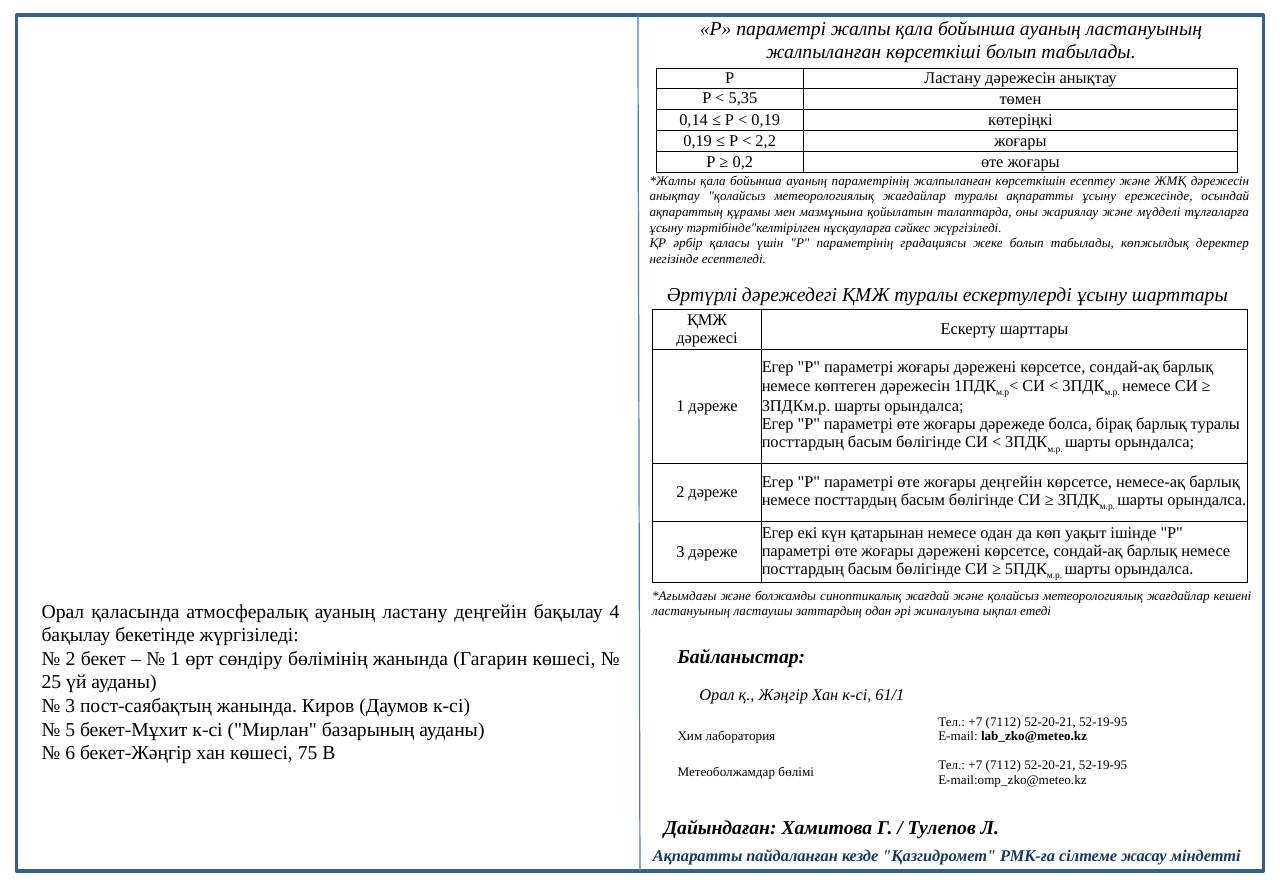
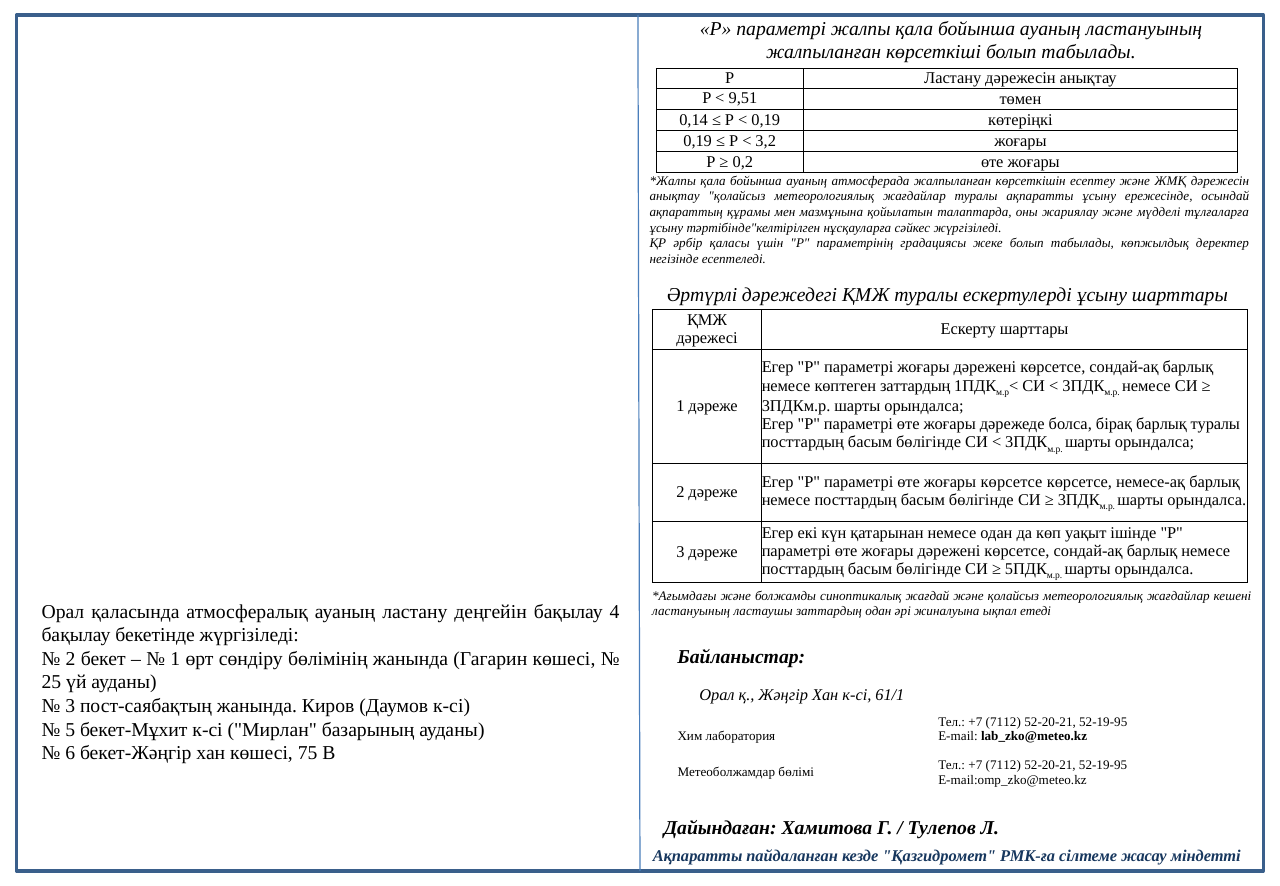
5,35: 5,35 -> 9,51 (743, 99)
2,2: 2,2 -> 3,2 (766, 141)
ауаның параметрінің: параметрінің -> атмосферада (871, 181)
көптеген дәрежесін: дәрежесін -> заттардың (915, 386)
жоғары деңгейін: деңгейін -> көрсетсе (1011, 482)
